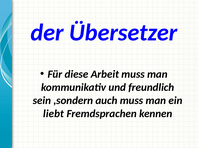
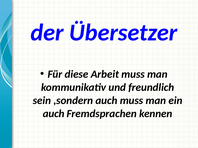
liebt: liebt -> auch (54, 114)
